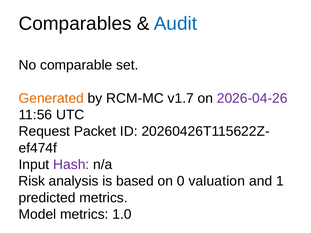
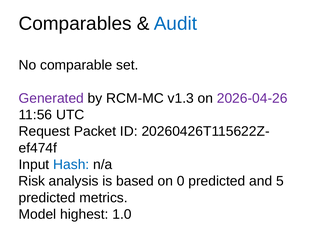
Generated colour: orange -> purple (51, 98)
v1.7: v1.7 -> v1.3 (181, 98)
Hash colour: purple -> blue (71, 165)
0 valuation: valuation -> predicted (217, 181)
1: 1 -> 5 (280, 181)
Model metrics: metrics -> highest (84, 215)
